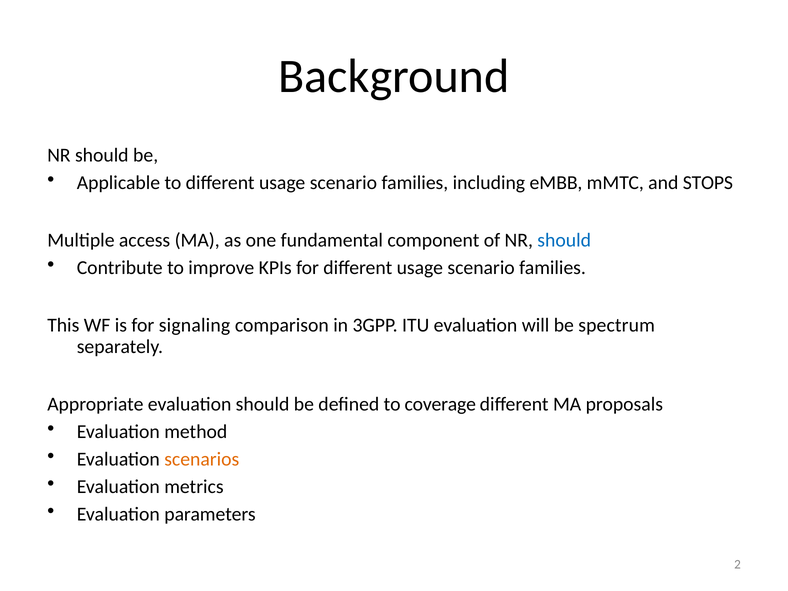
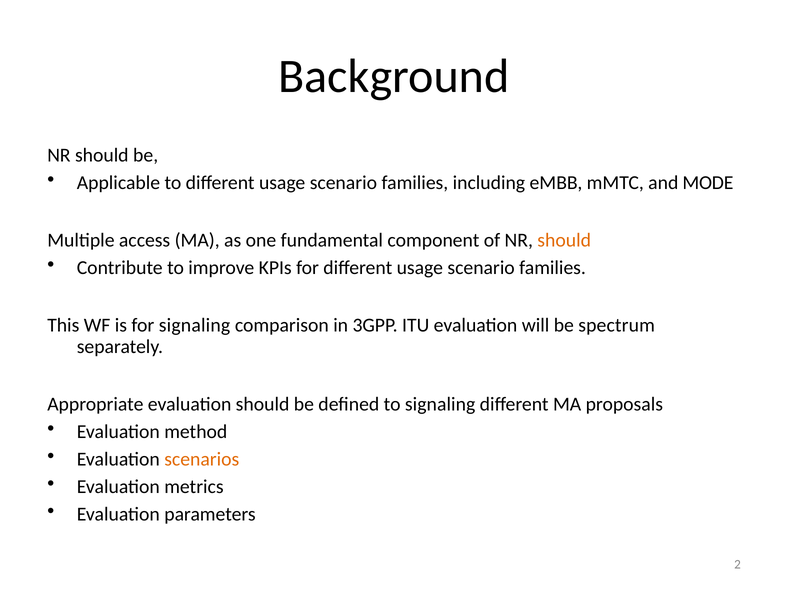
STOPS: STOPS -> MODE (708, 183)
should colour: blue -> orange (564, 240)
to coverage: coverage -> signaling (440, 404)
